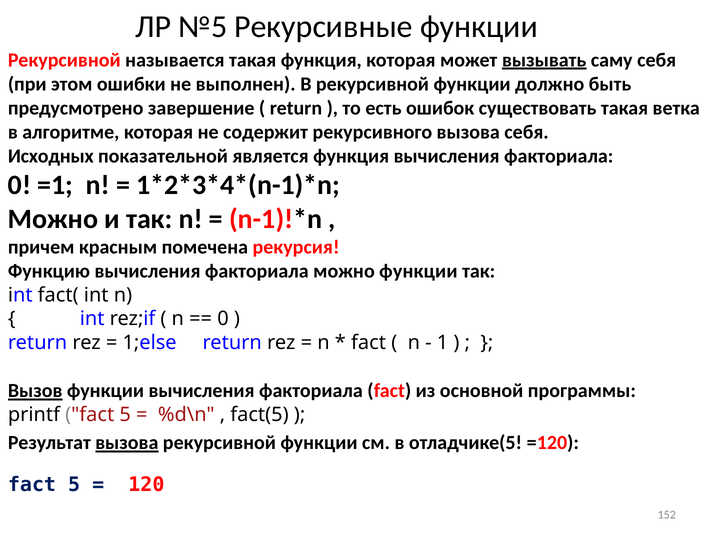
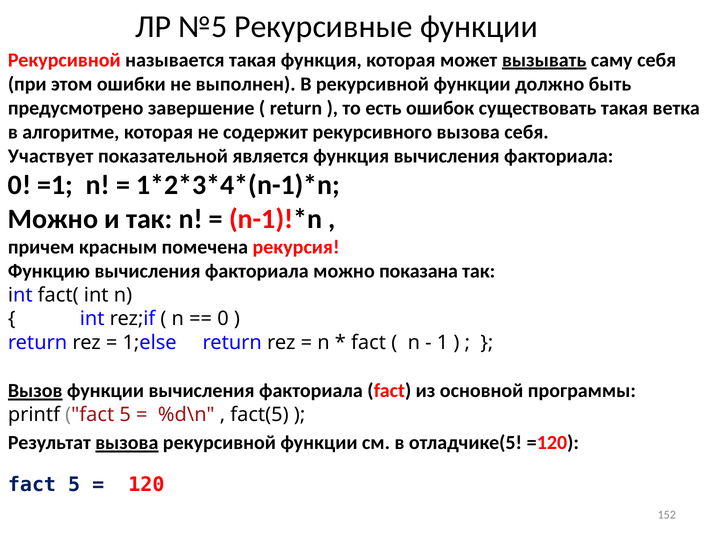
Исходных: Исходных -> Участвует (51, 156)
можно функции: функции -> показана (419, 271)
